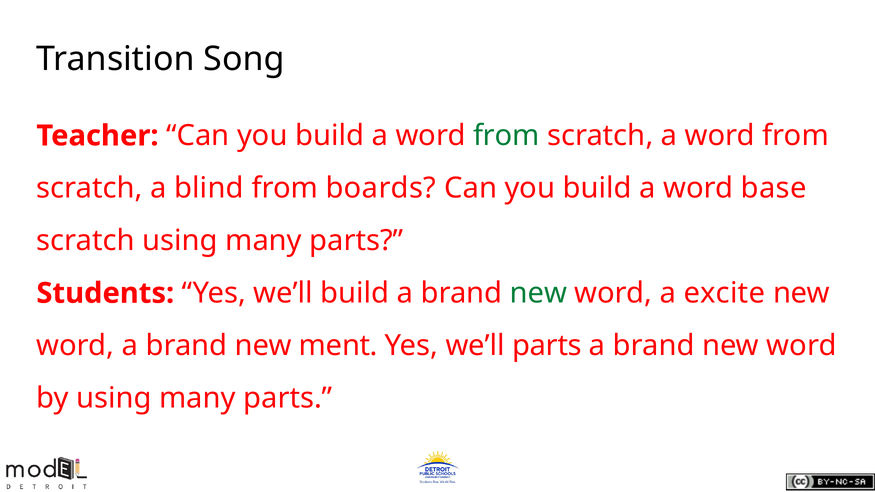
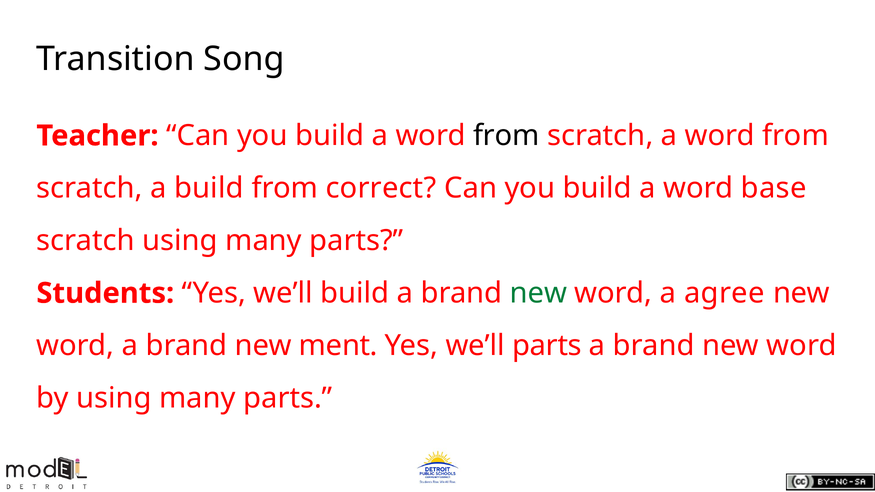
from colour: green -> black (506, 136)
a blind: blind -> build (209, 188)
boards: boards -> correct (381, 188)
excite: excite -> agree (724, 293)
